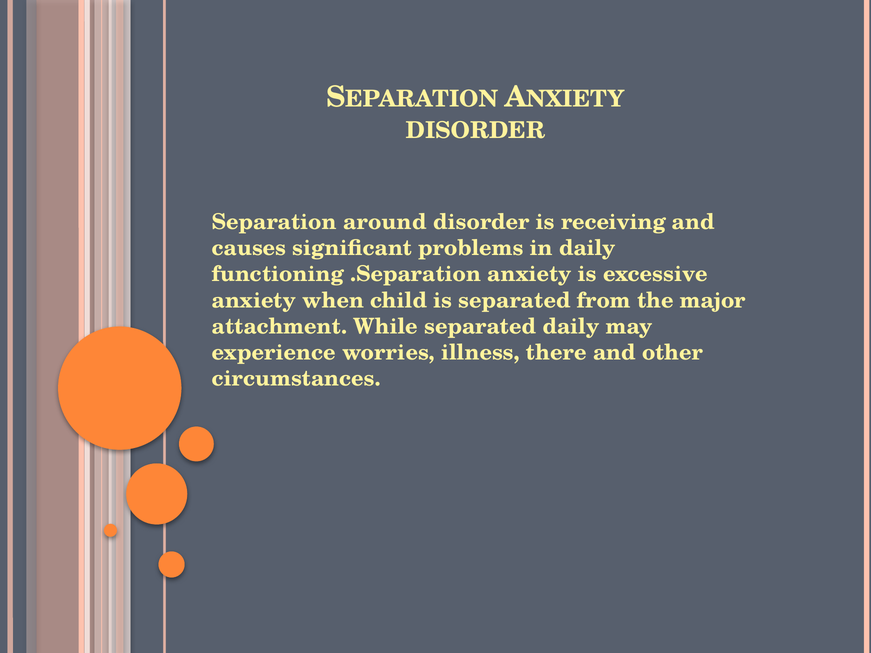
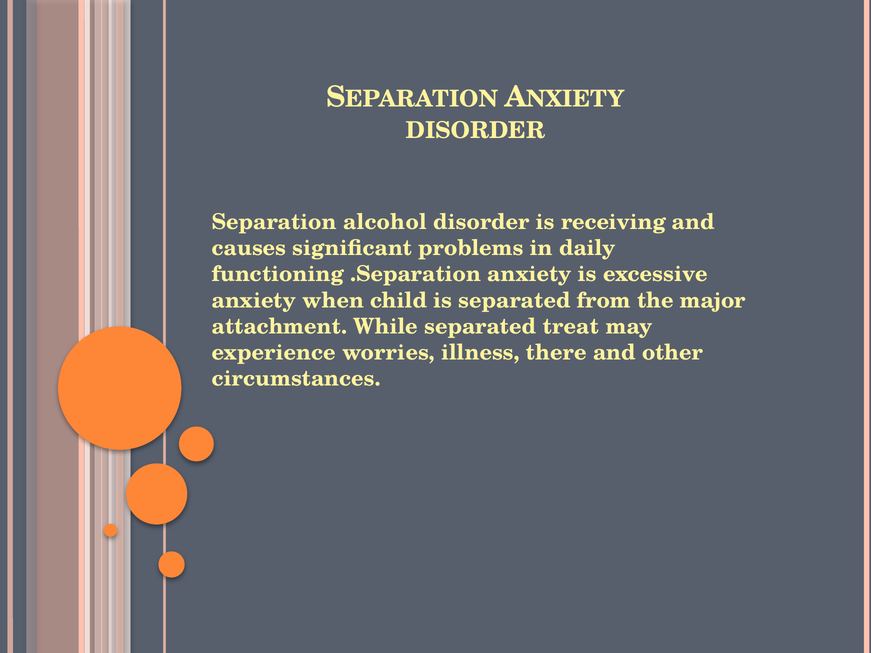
around: around -> alcohol (385, 222)
separated daily: daily -> treat (571, 327)
